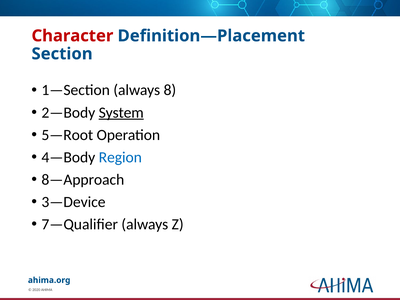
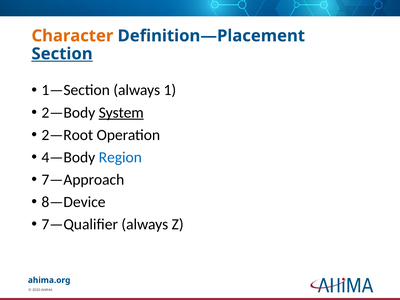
Character colour: red -> orange (72, 36)
Section underline: none -> present (62, 54)
8: 8 -> 1 (170, 90)
5—Root: 5—Root -> 2—Root (67, 135)
8—Approach: 8—Approach -> 7—Approach (83, 180)
3—Device: 3—Device -> 8—Device (73, 202)
